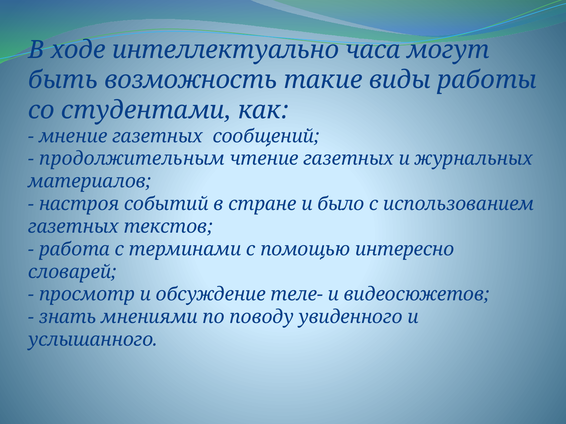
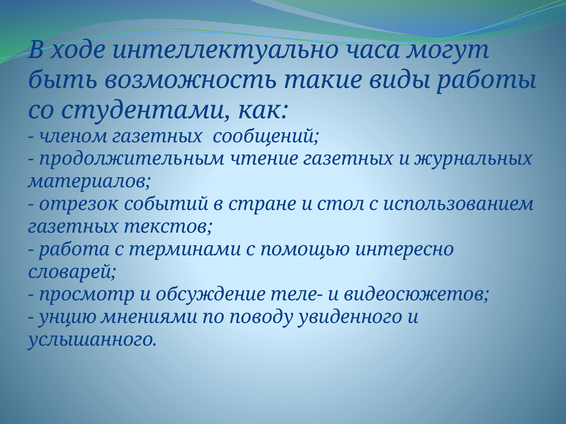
мнение: мнение -> членом (73, 136)
настроя: настроя -> отрезок (79, 204)
было: было -> стол (341, 204)
знать: знать -> унцию (68, 317)
